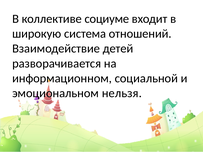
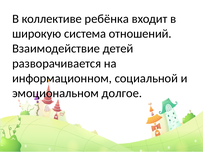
социуме: социуме -> ребёнка (107, 19)
нельзя: нельзя -> долгое (122, 93)
